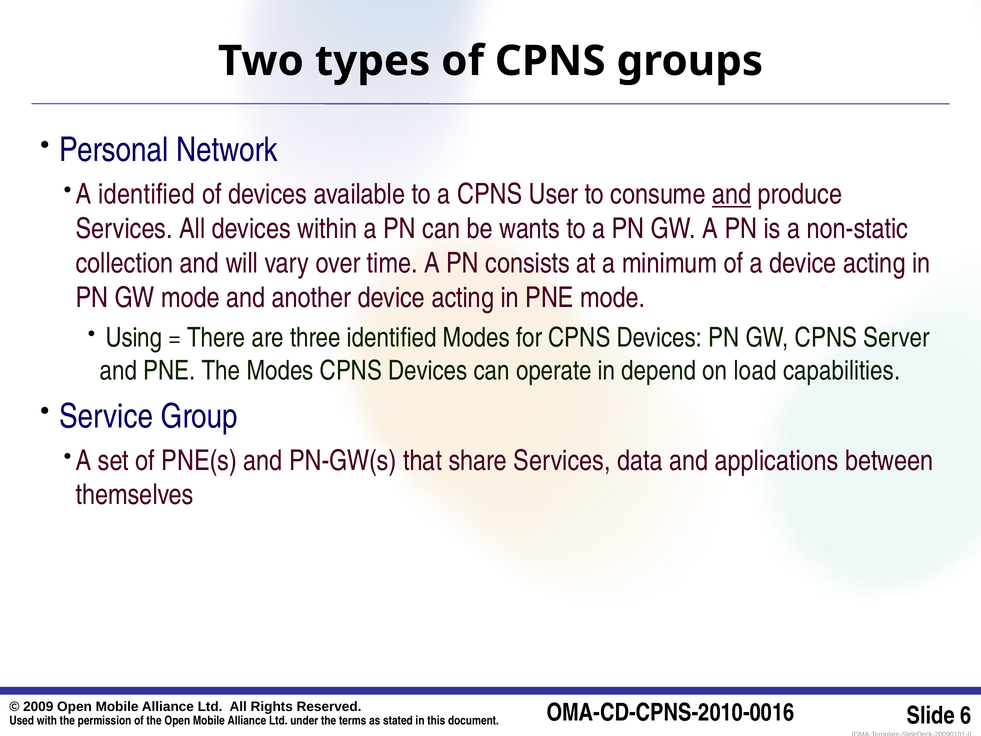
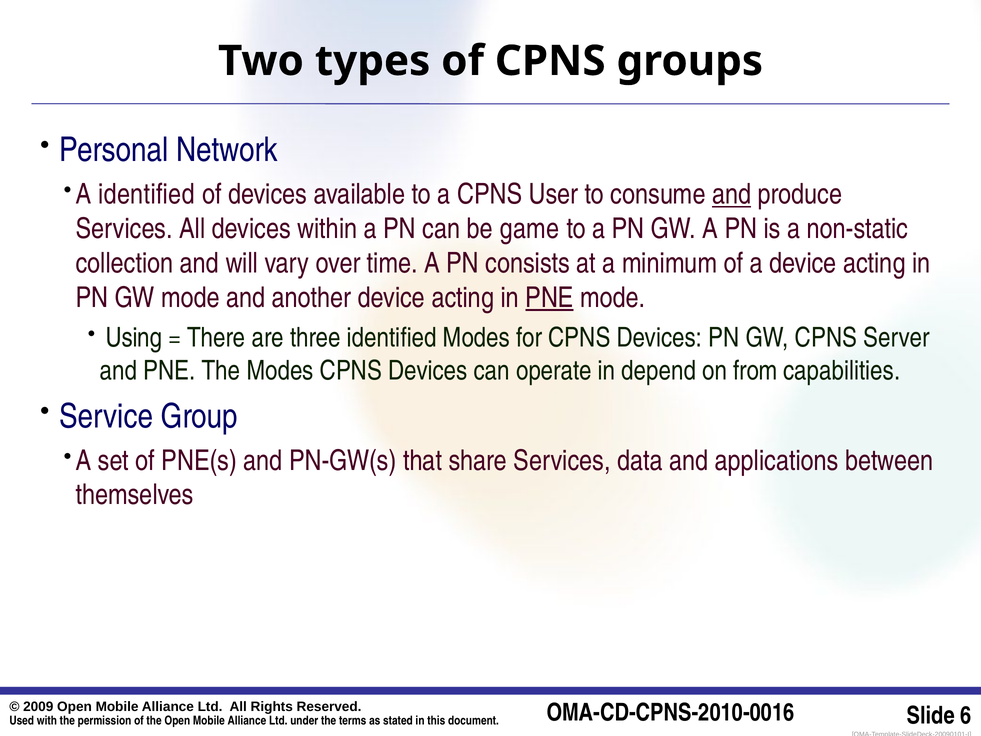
wants: wants -> game (529, 229)
PNE underline: none -> present (549, 297)
load: load -> from (755, 370)
